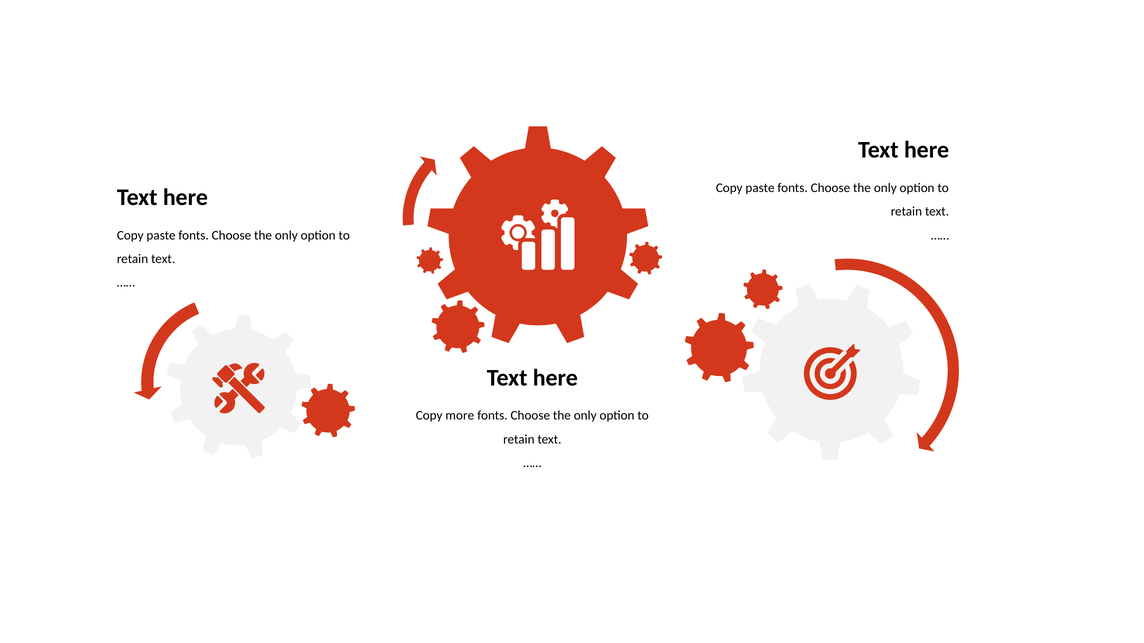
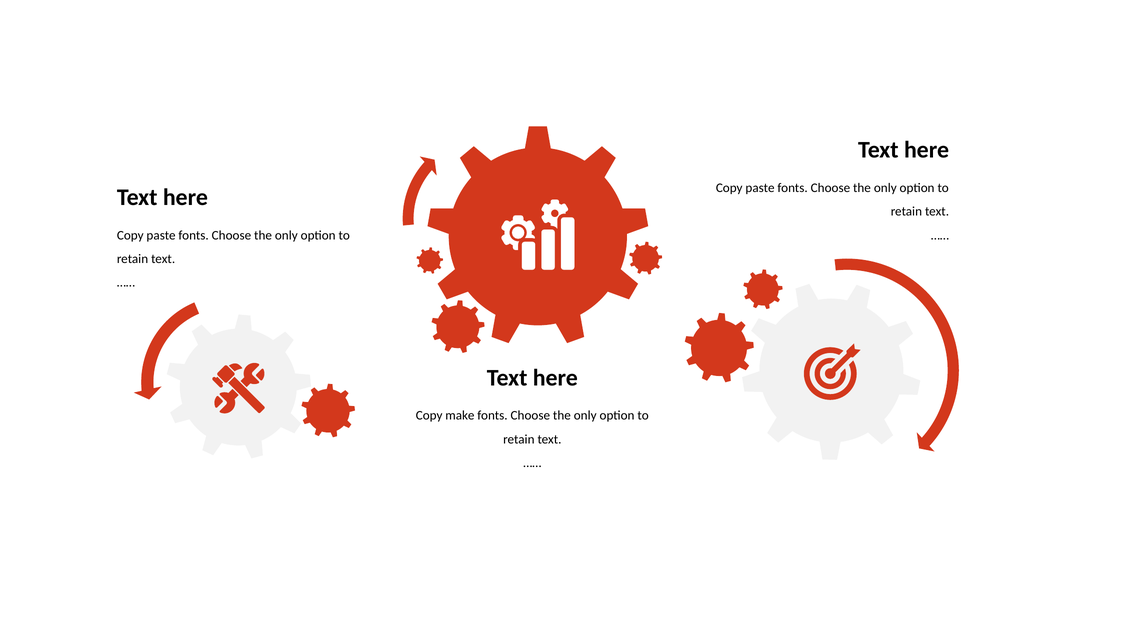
more: more -> make (460, 416)
